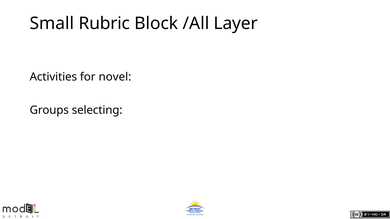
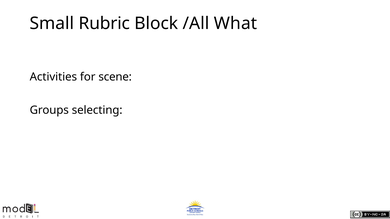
Layer: Layer -> What (236, 23)
novel: novel -> scene (115, 77)
